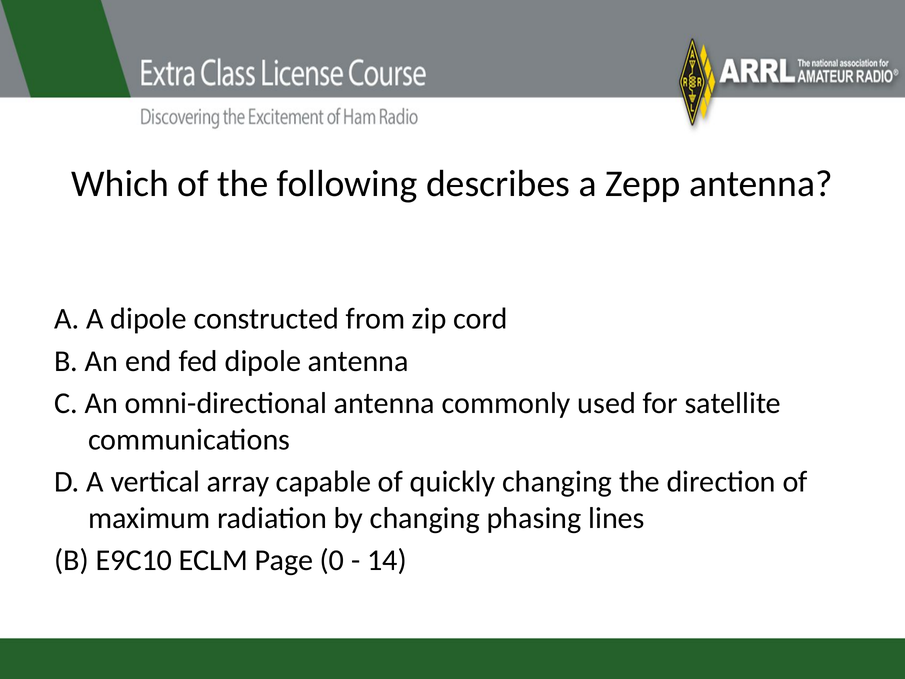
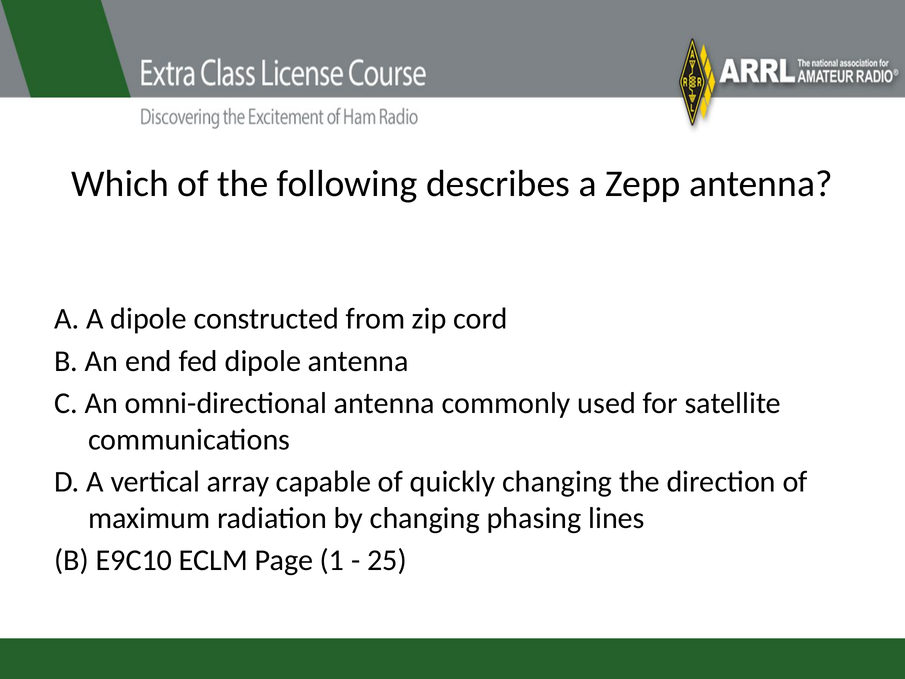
0: 0 -> 1 (332, 560)
14: 14 -> 25 (387, 560)
